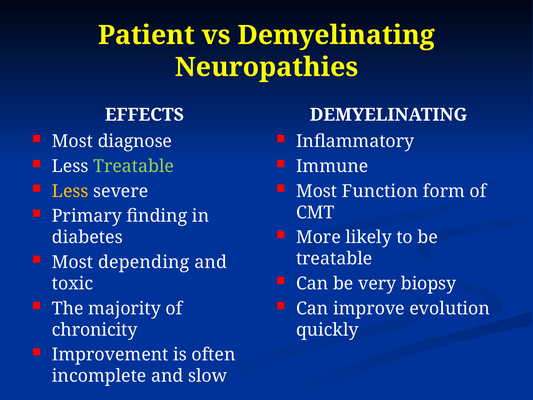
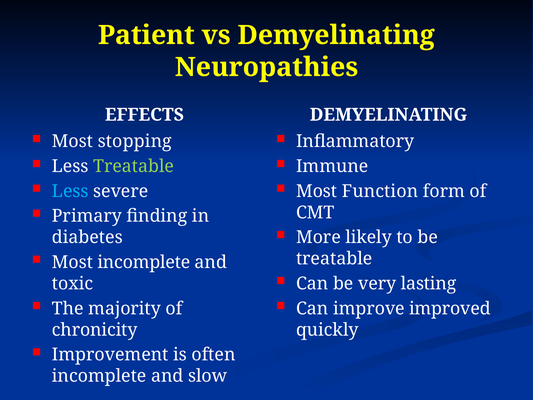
diagnose: diagnose -> stopping (135, 141)
Less colour: yellow -> light blue (70, 191)
Most depending: depending -> incomplete (144, 262)
biopsy: biopsy -> lasting (429, 283)
evolution: evolution -> improved (450, 308)
